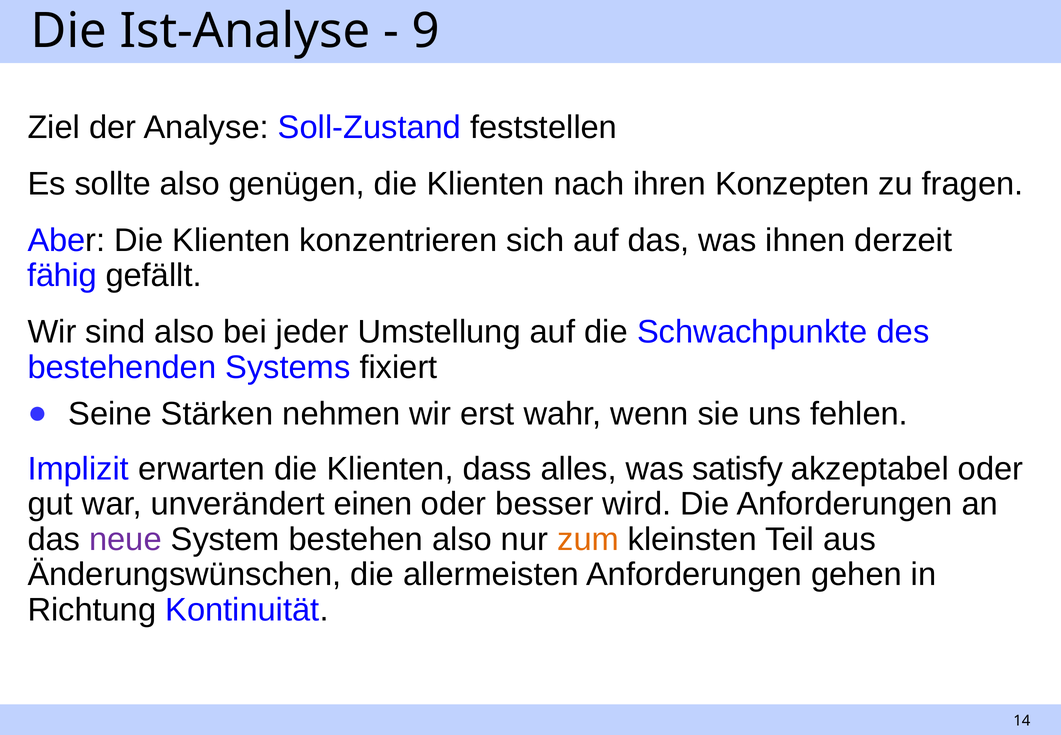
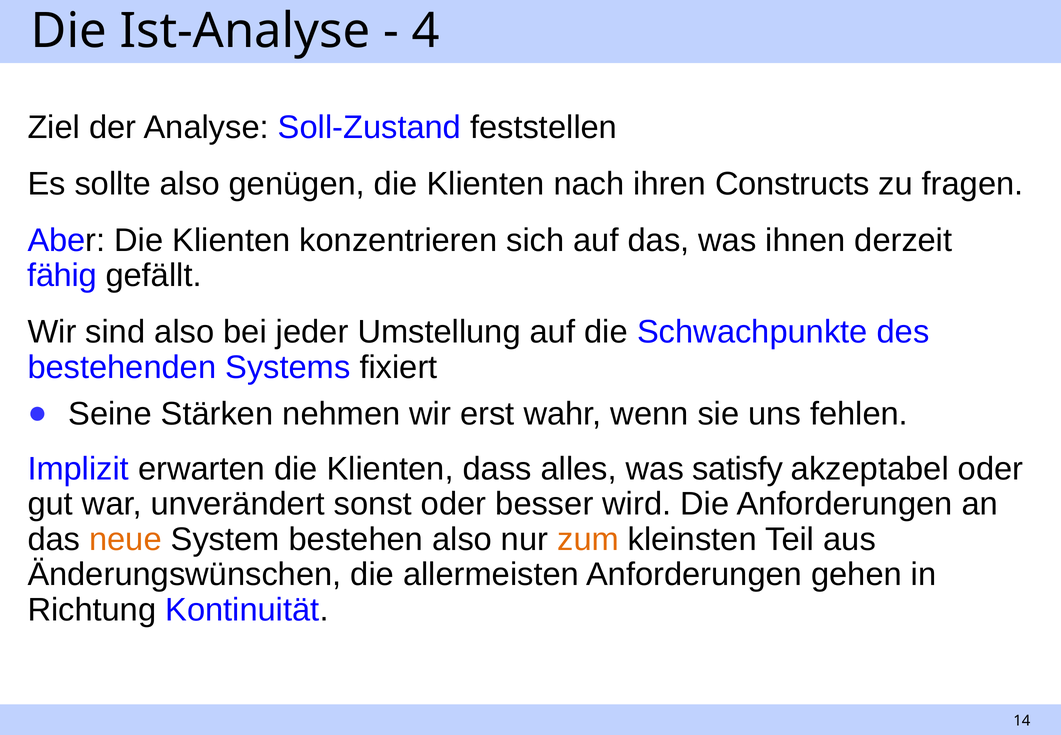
9: 9 -> 4 (426, 31)
Konzepten: Konzepten -> Constructs (792, 184)
einen: einen -> sonst (373, 504)
neue colour: purple -> orange (125, 539)
